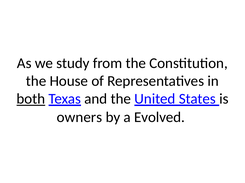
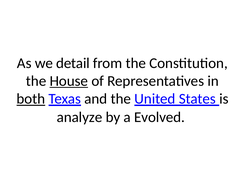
study: study -> detail (73, 63)
House underline: none -> present (69, 81)
owners: owners -> analyze (79, 118)
